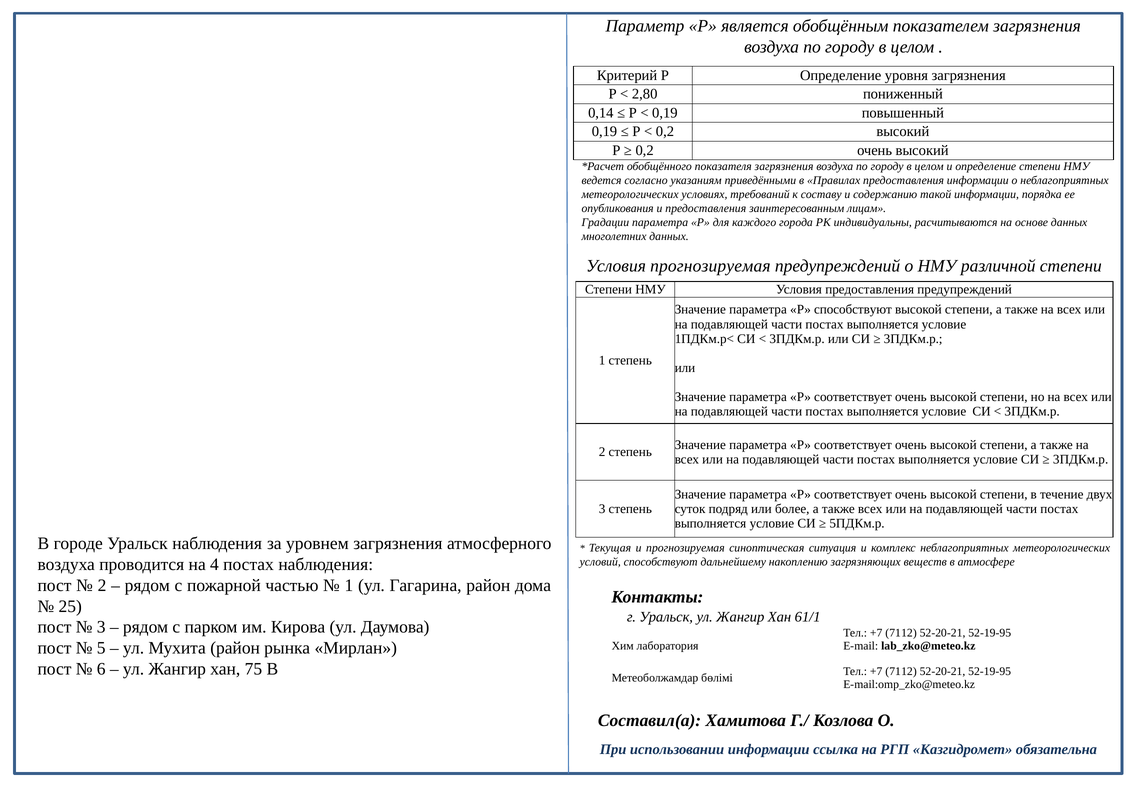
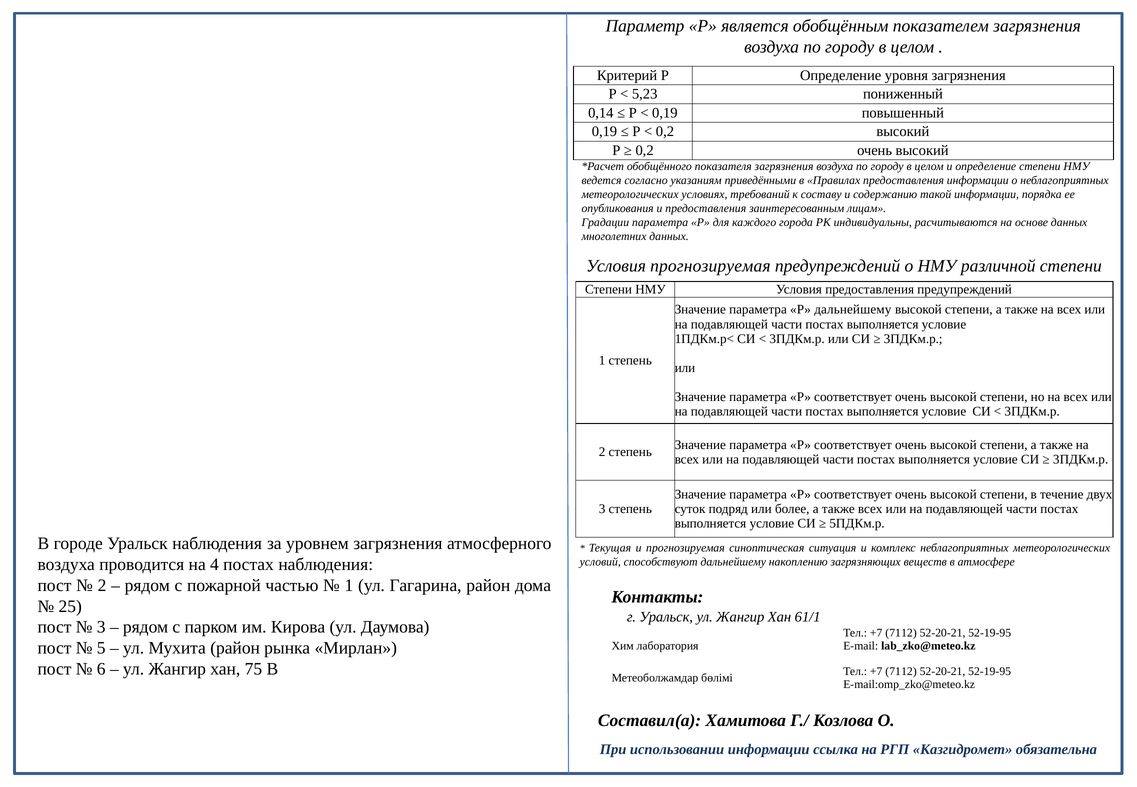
2,80: 2,80 -> 5,23 (645, 94)
Р способствуют: способствуют -> дальнейшему (853, 310)
